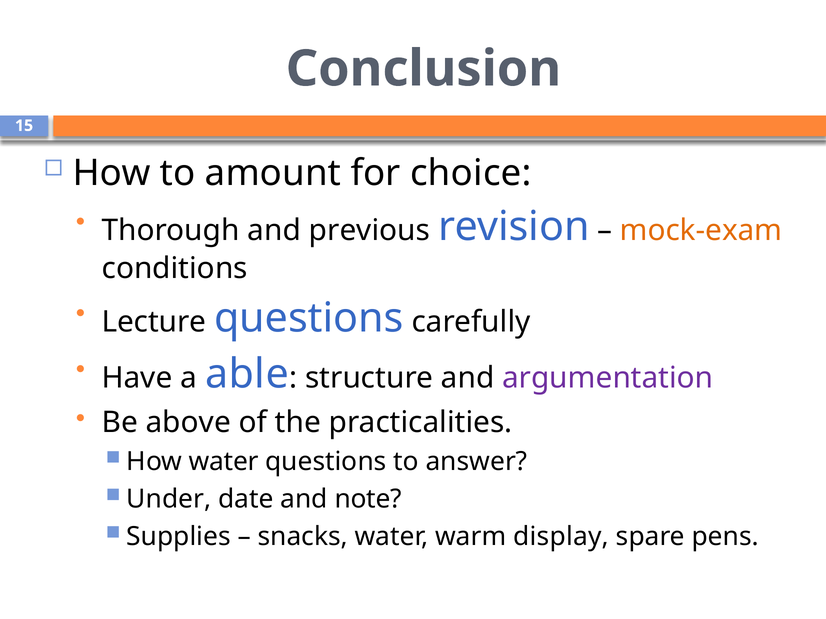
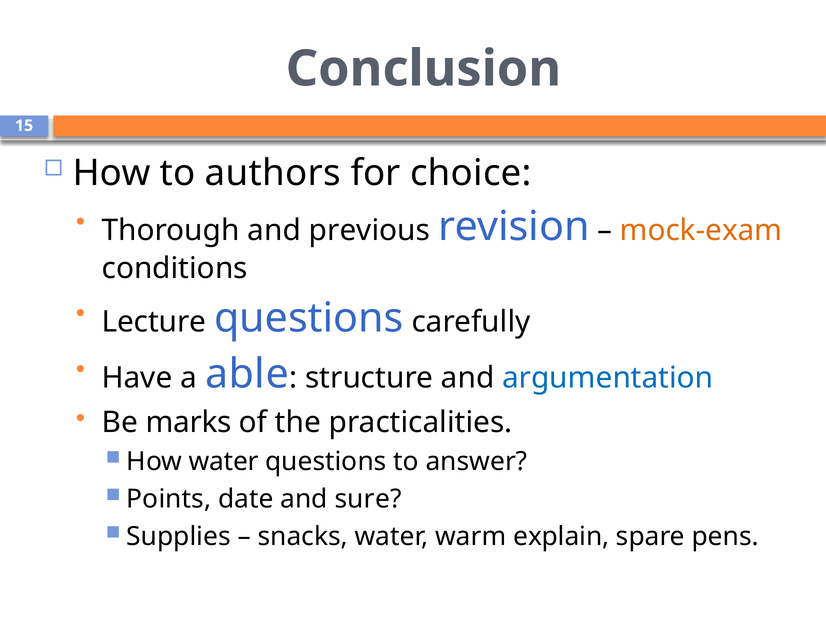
amount: amount -> authors (273, 173)
argumentation colour: purple -> blue (608, 378)
above: above -> marks (188, 423)
Under: Under -> Points (169, 499)
note: note -> sure (368, 499)
display: display -> explain (561, 537)
